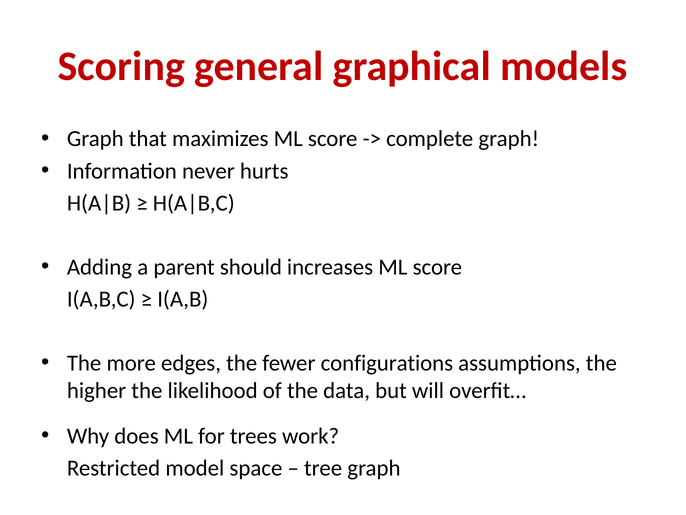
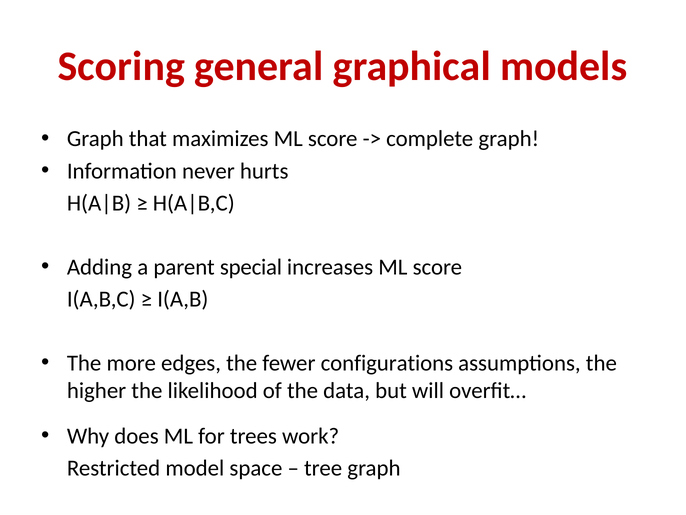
should: should -> special (251, 267)
